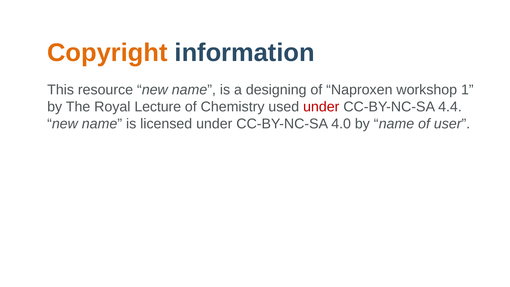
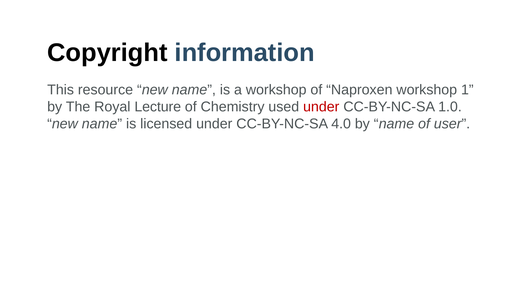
Copyright colour: orange -> black (107, 53)
a designing: designing -> workshop (276, 90)
4.4: 4.4 -> 1.0 (450, 107)
